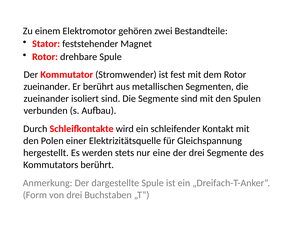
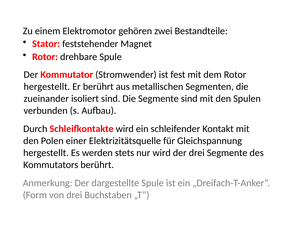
zueinander: zueinander -> hergestellt (47, 86)
nur eine: eine -> wird (162, 152)
